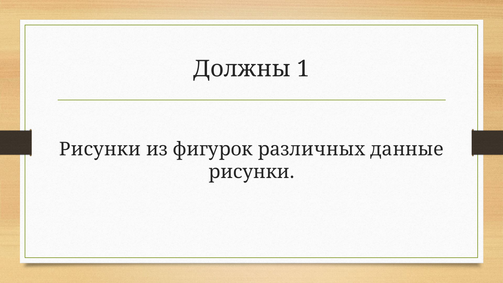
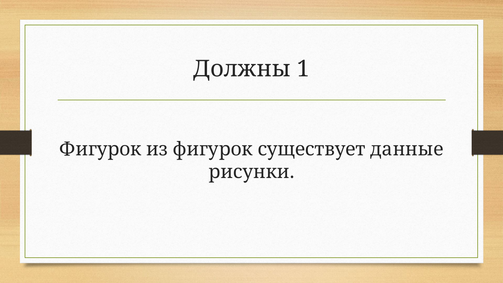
Рисунки: Рисунки -> Фигурок (100, 149)
различных: различных -> существует (312, 149)
